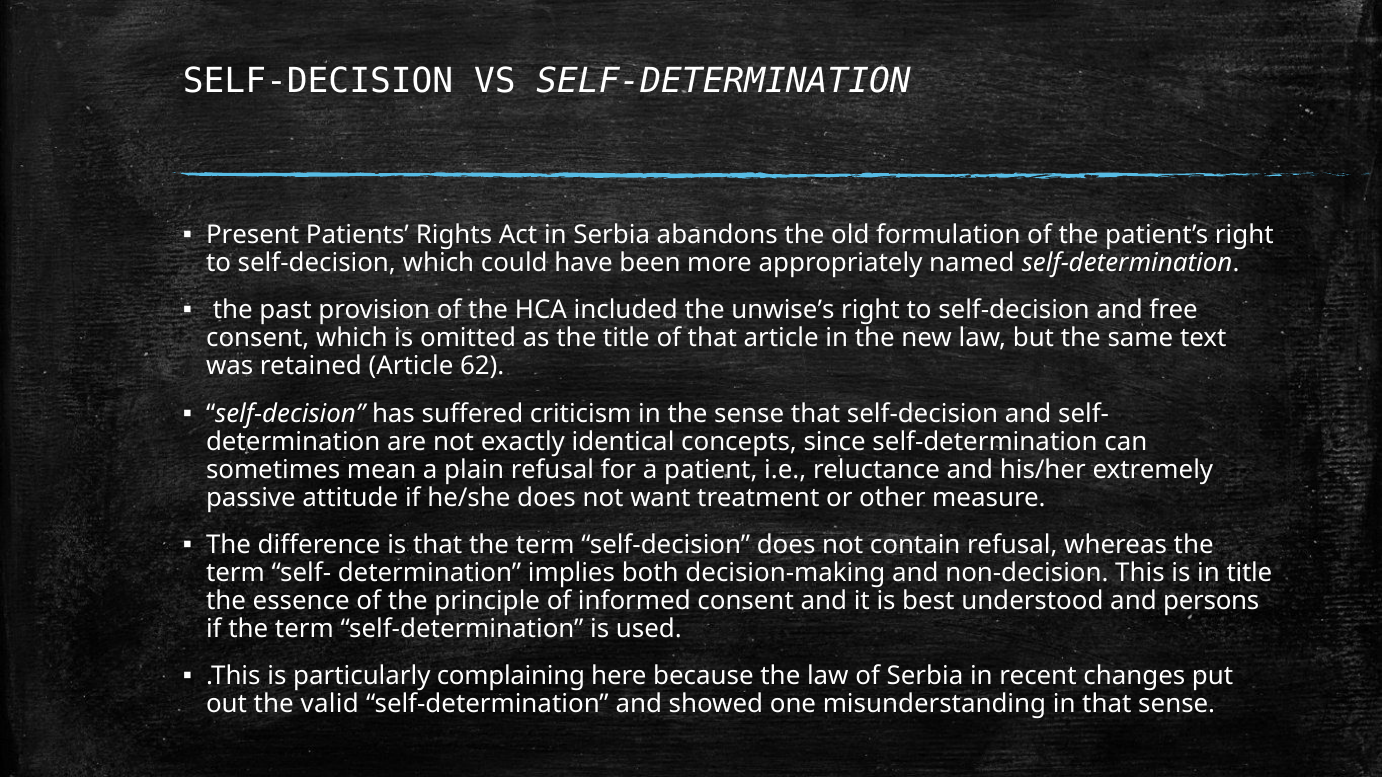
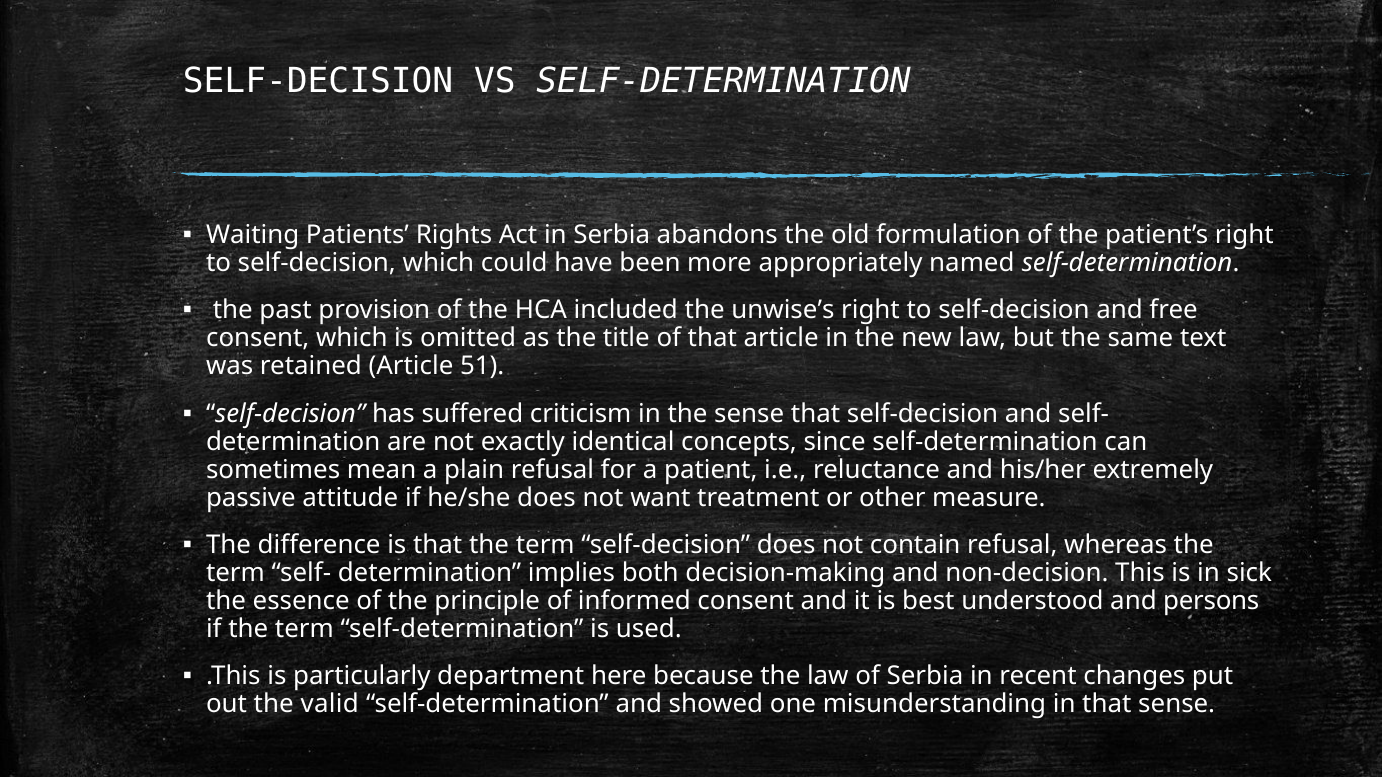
Present: Present -> Waiting (253, 235)
62: 62 -> 51 (482, 366)
in title: title -> sick (1249, 573)
complaining: complaining -> department (511, 677)
